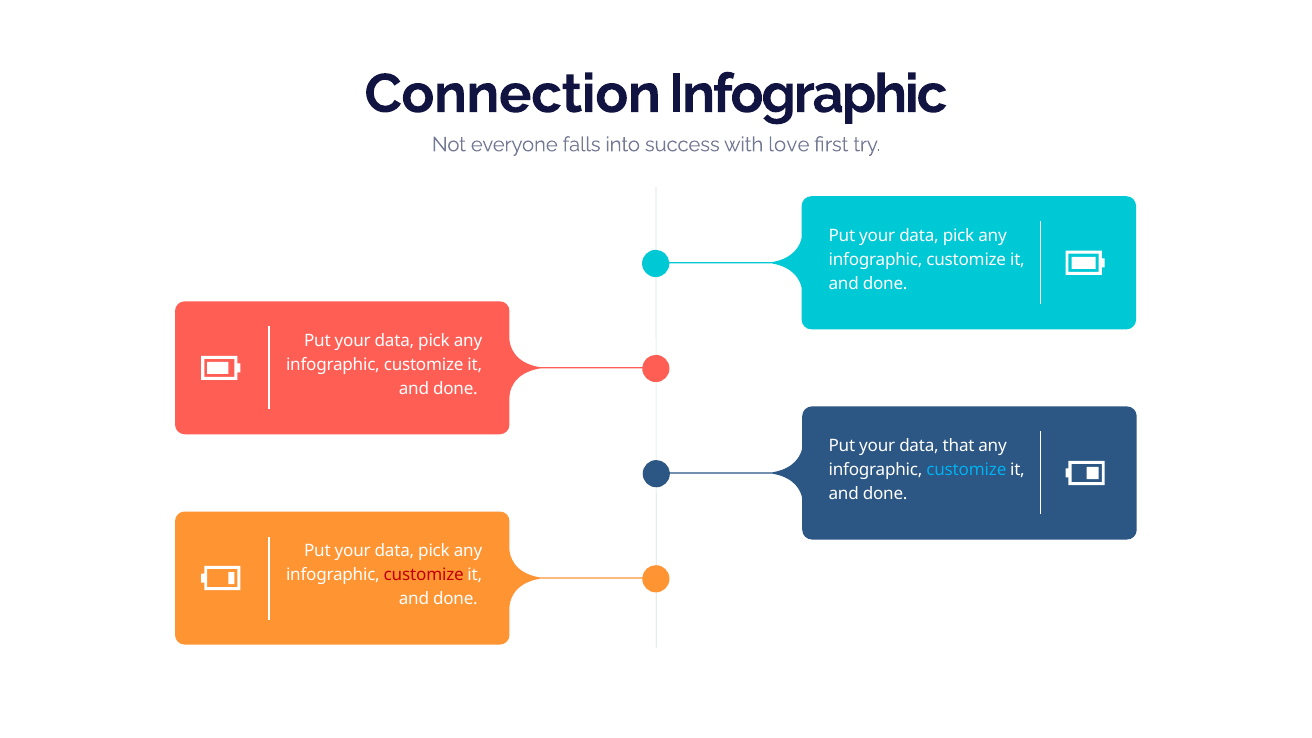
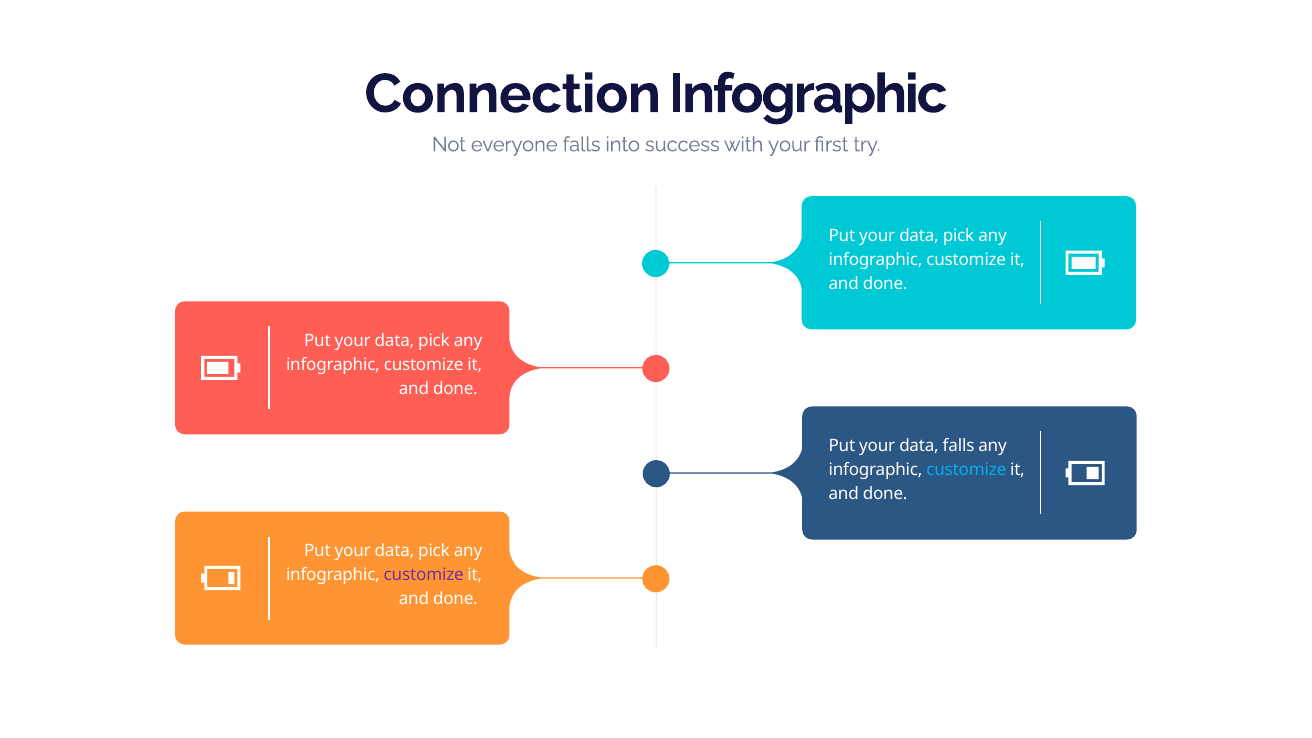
with love: love -> your (789, 145)
data that: that -> falls (959, 446)
customize colour: red -> purple (424, 575)
